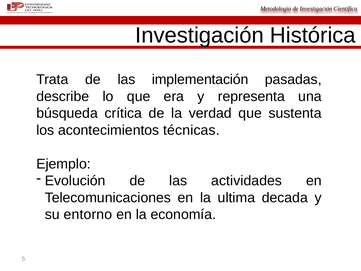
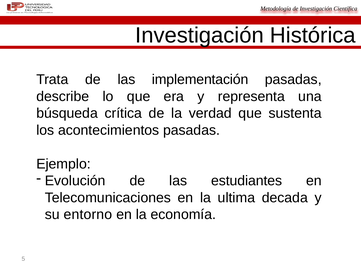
acontecimientos técnicas: técnicas -> pasadas (192, 130)
actividades: actividades -> estudiantes (247, 181)
